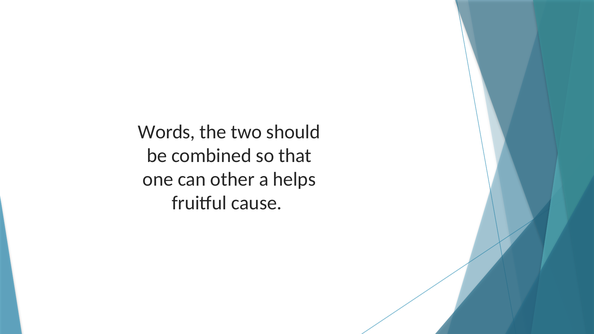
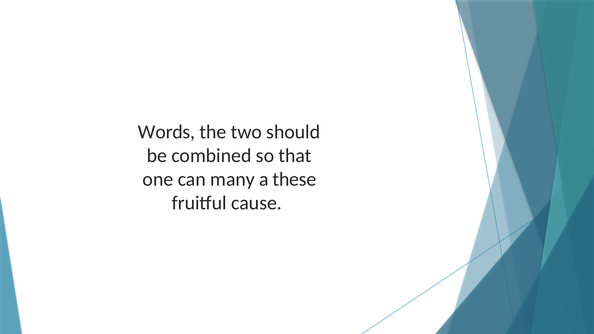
other: other -> many (233, 179)
helps: helps -> these (294, 179)
